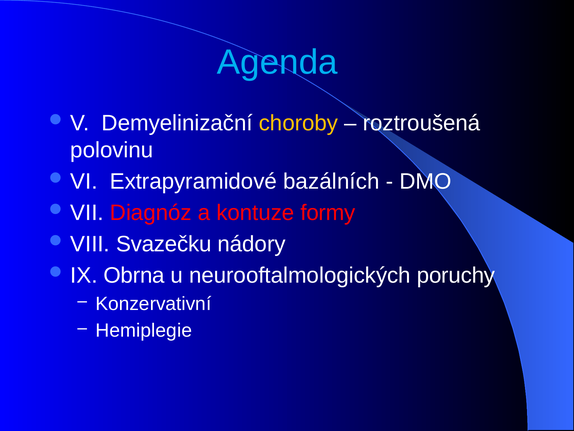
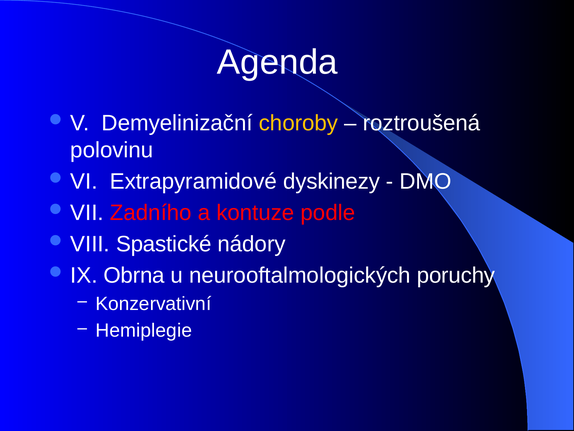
Agenda colour: light blue -> white (277, 62)
bazálních: bazálních -> dyskinezy (331, 181)
Diagnóz: Diagnóz -> Zadního (151, 212)
formy: formy -> podle (328, 212)
Svazečku: Svazečku -> Spastické (164, 244)
